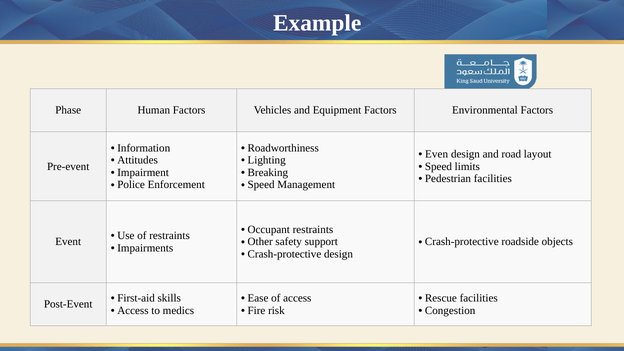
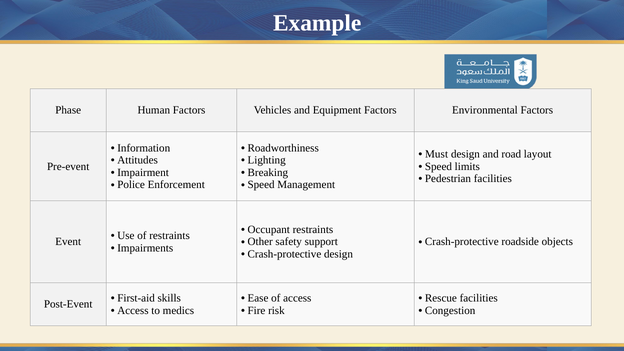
Even: Even -> Must (437, 154)
